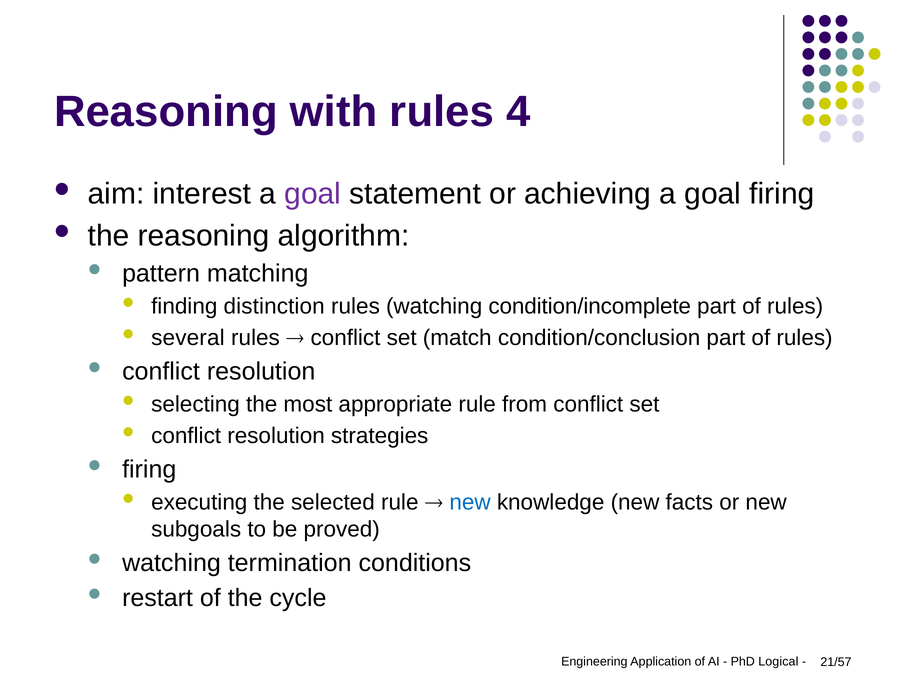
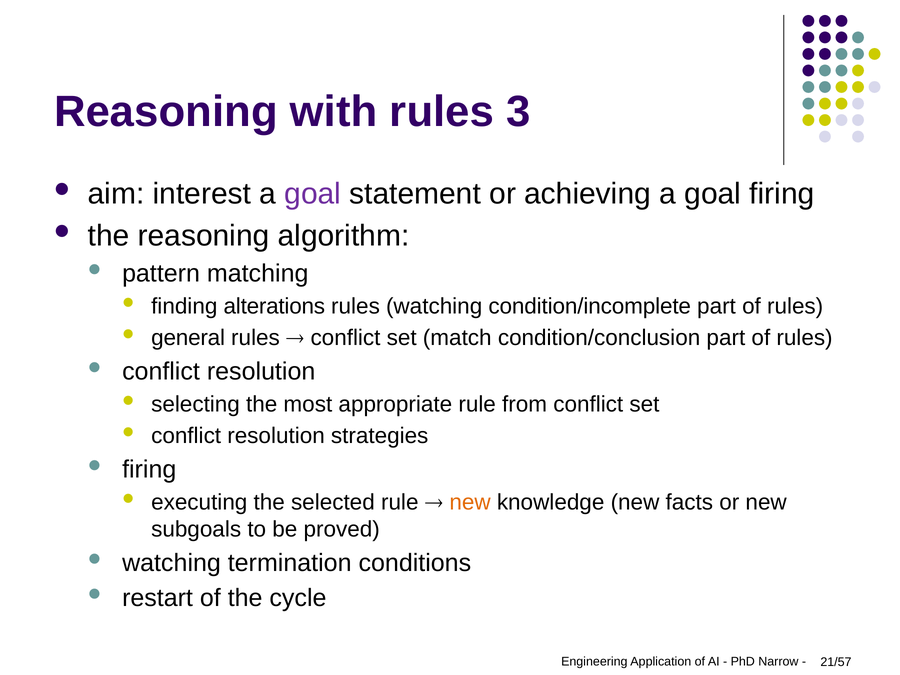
4: 4 -> 3 (518, 112)
distinction: distinction -> alterations (274, 306)
several: several -> general (188, 338)
new colour: blue -> orange (470, 502)
Logical: Logical -> Narrow (778, 661)
